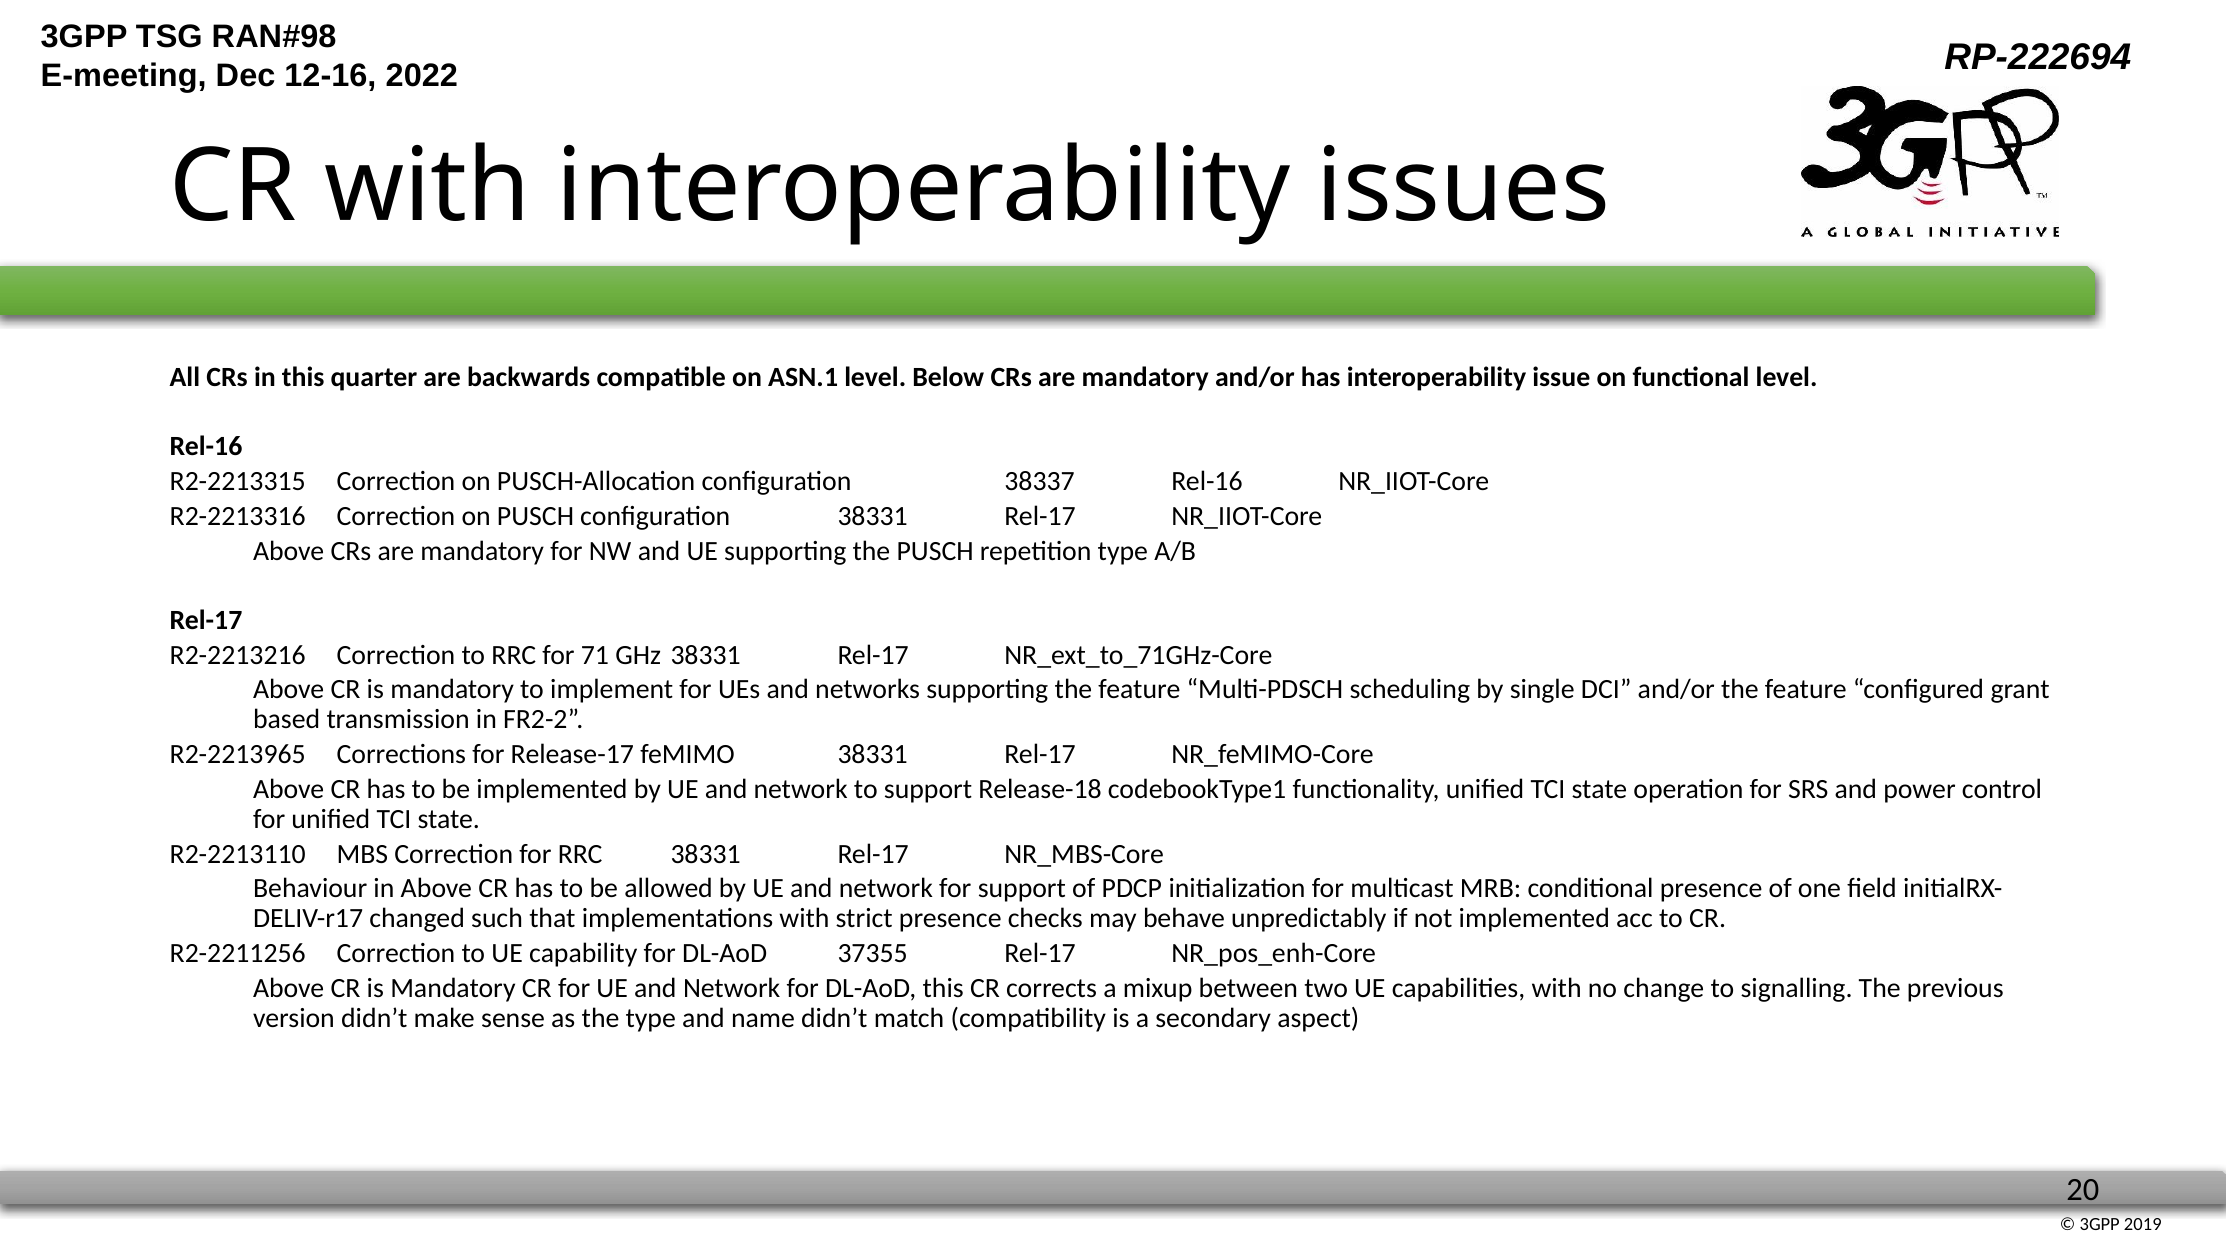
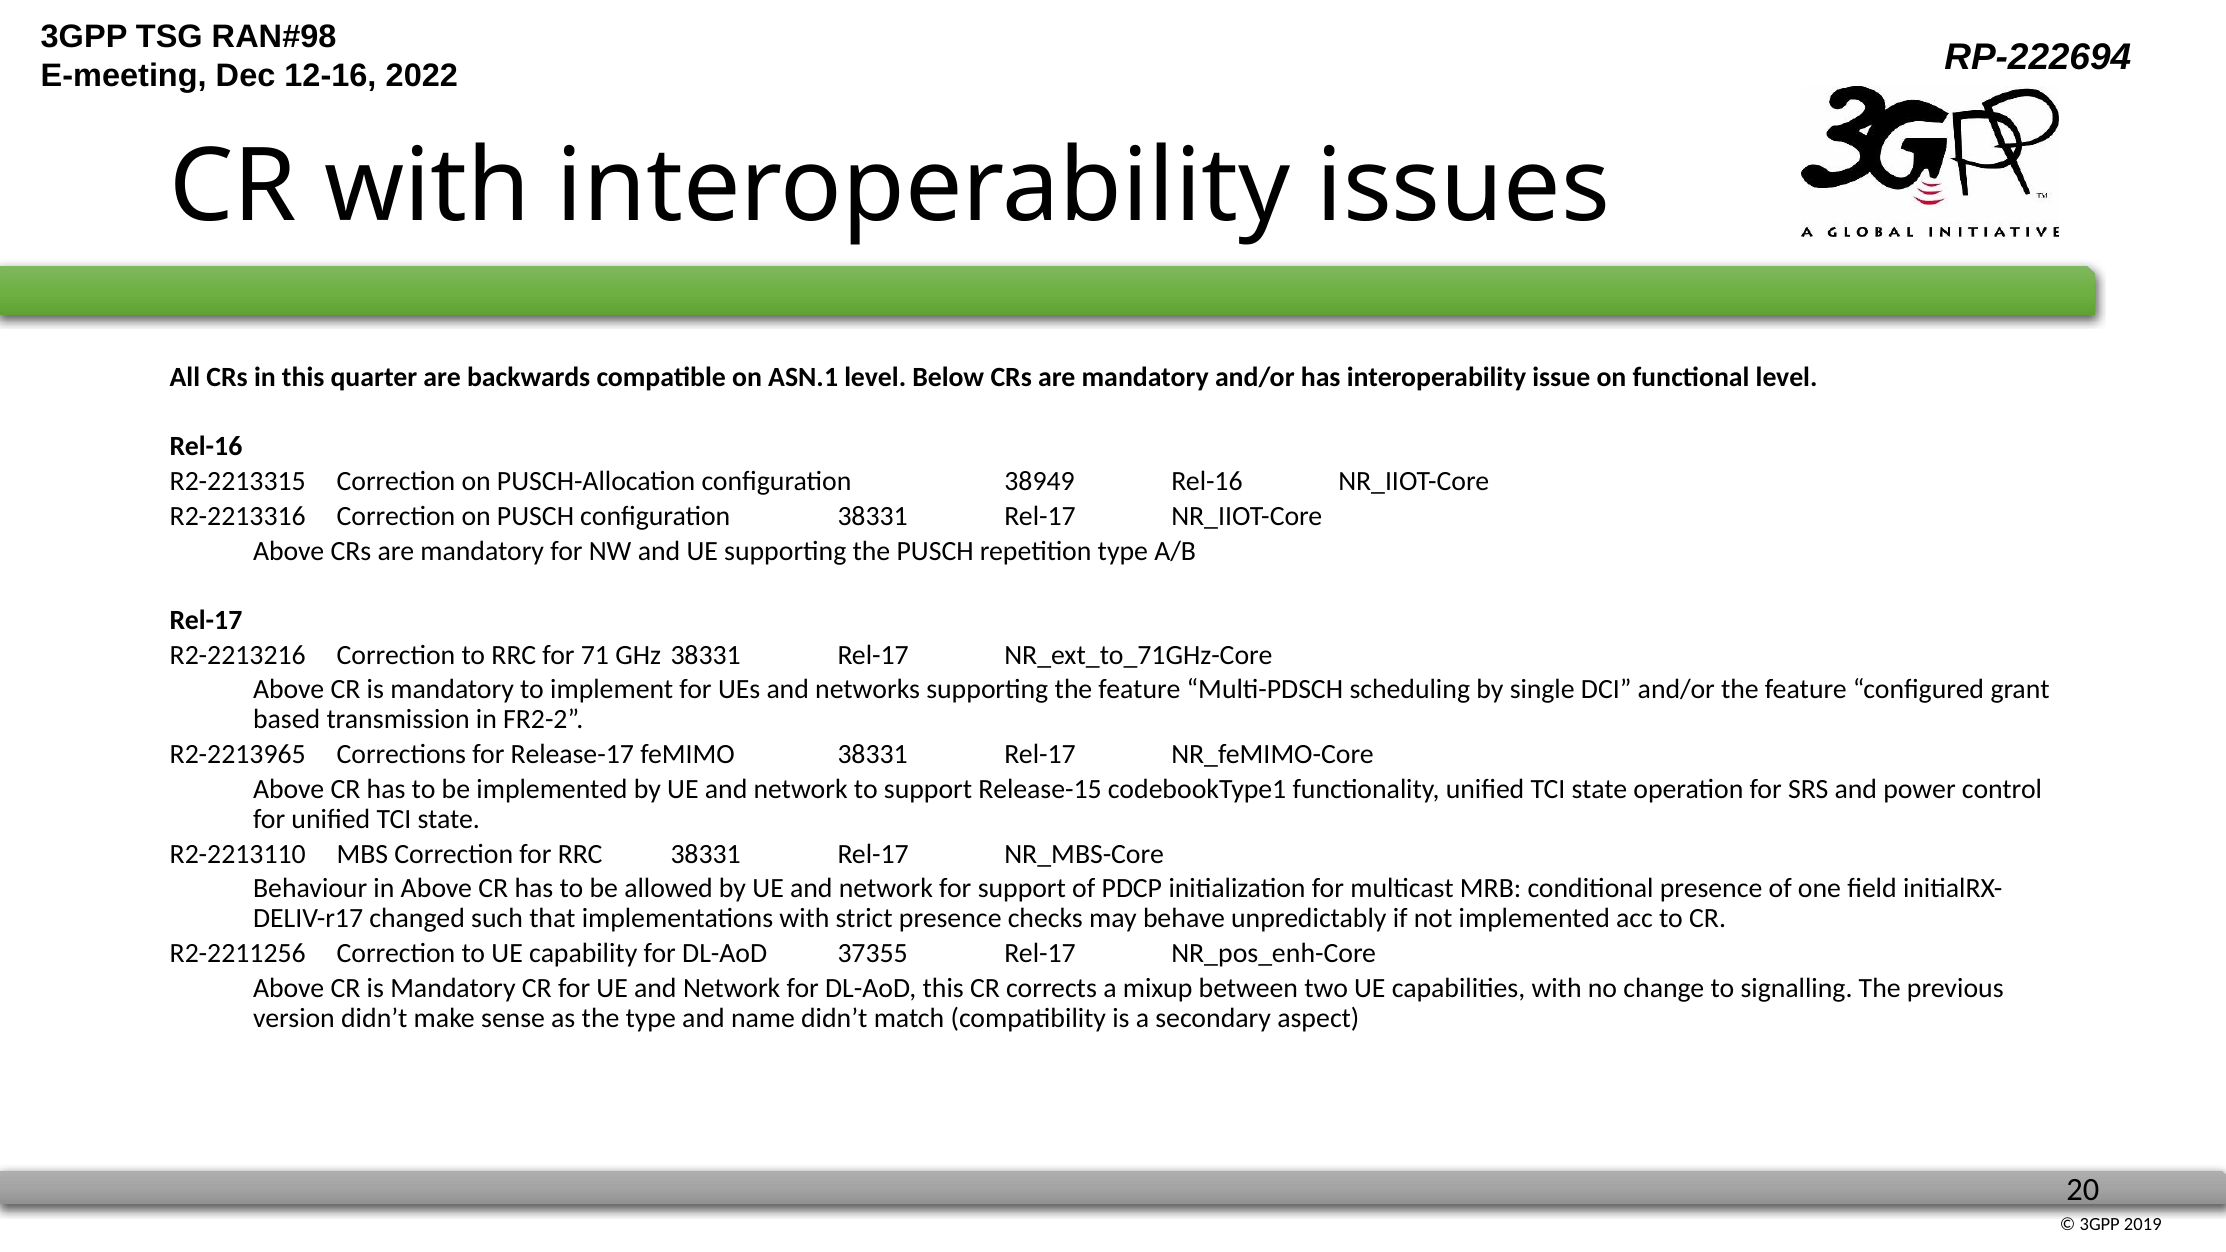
38337: 38337 -> 38949 (1040, 482)
Release-18: Release-18 -> Release-15 (1040, 789)
